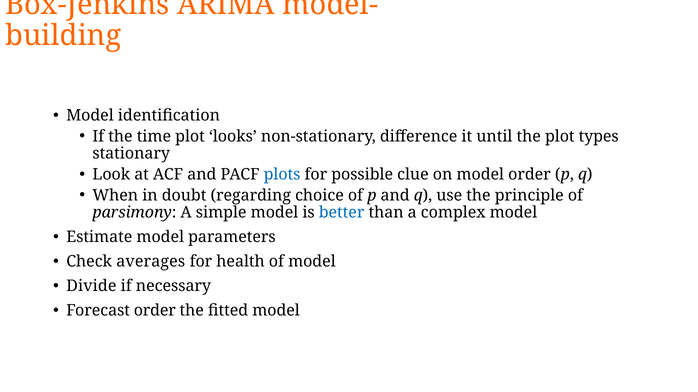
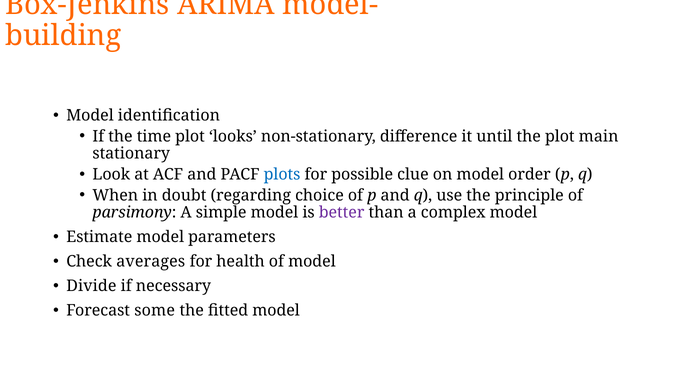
types: types -> main (599, 137)
better colour: blue -> purple (342, 213)
Forecast order: order -> some (155, 311)
